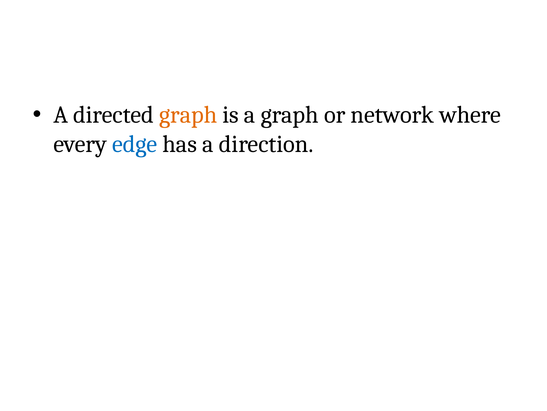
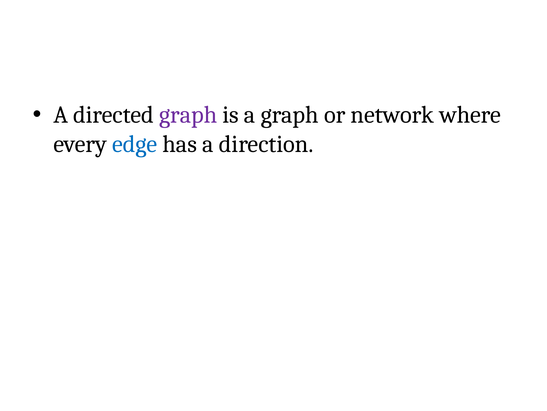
graph colour: orange -> purple (188, 115)
